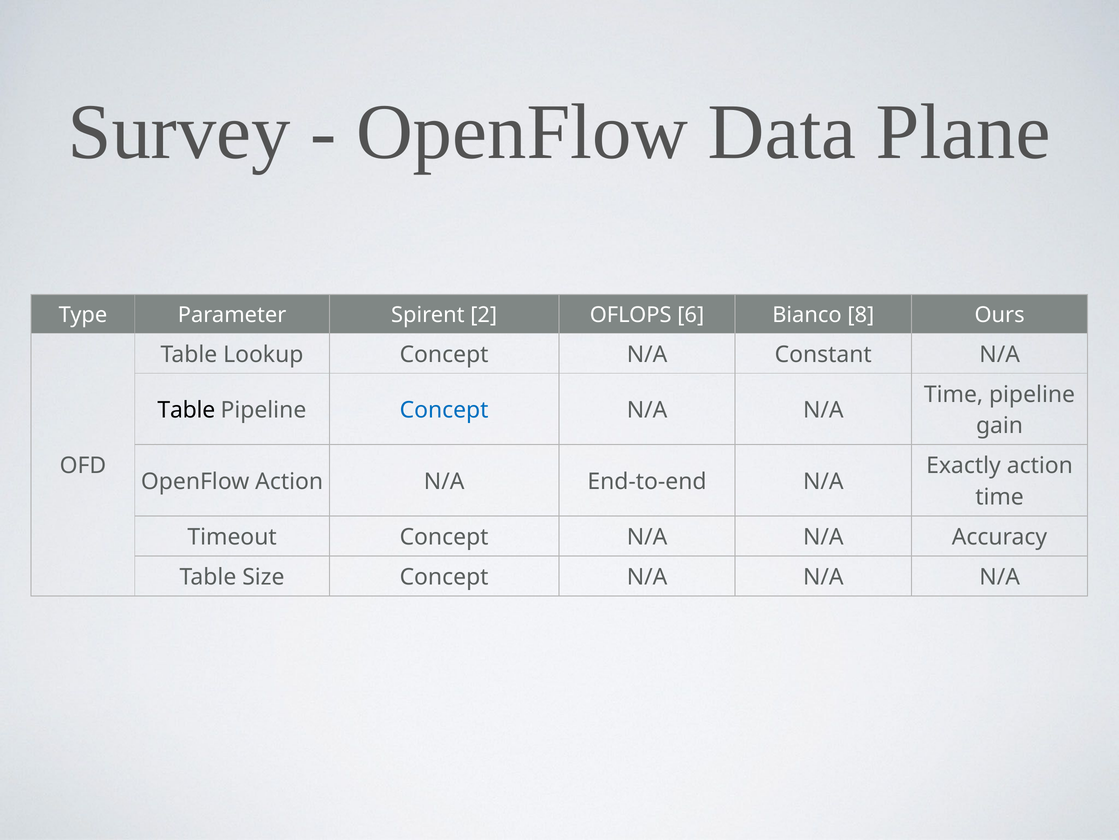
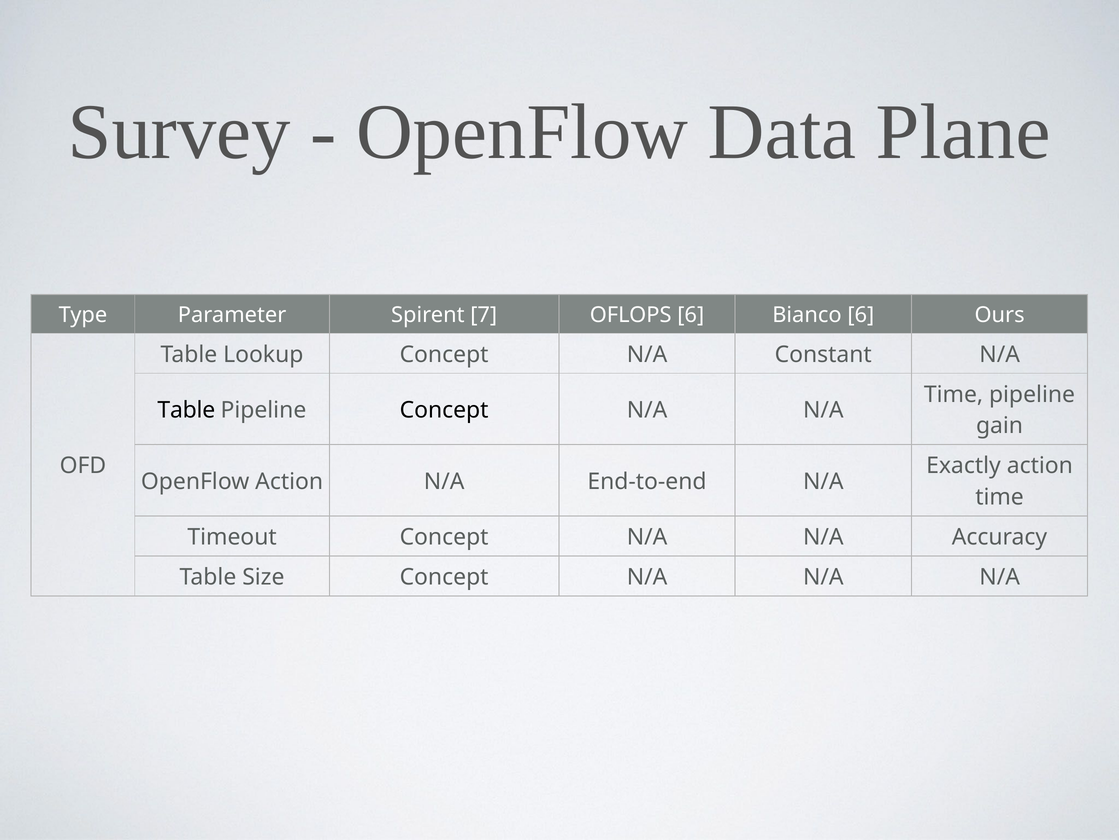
2: 2 -> 7 (484, 315)
Bianco 8: 8 -> 6 (861, 315)
Concept colour: blue -> black (444, 410)
